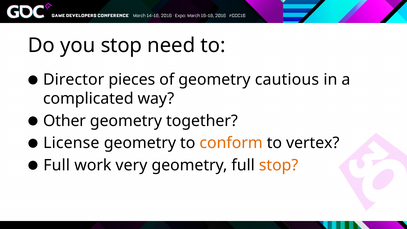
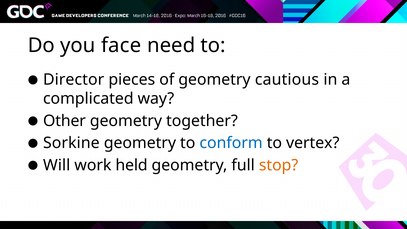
you stop: stop -> face (121, 45)
License: License -> Sorkine (71, 143)
conform colour: orange -> blue (231, 143)
Full: Full -> Will (57, 165)
very: very -> held (132, 165)
